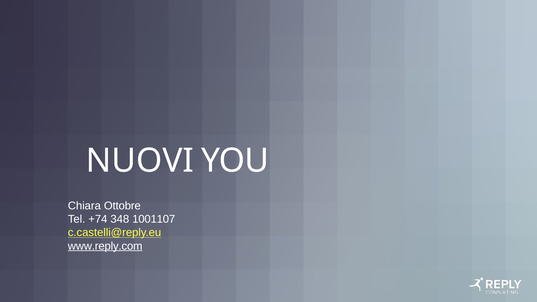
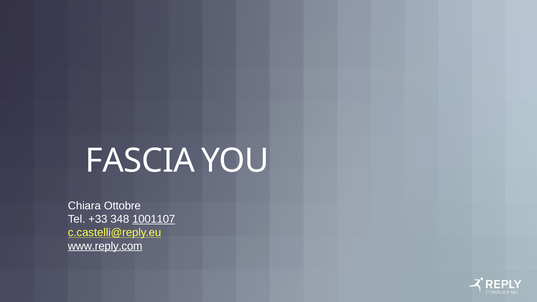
NUOVI: NUOVI -> FASCIA (140, 161)
+74: +74 -> +33 (98, 219)
1001107 underline: none -> present (154, 219)
